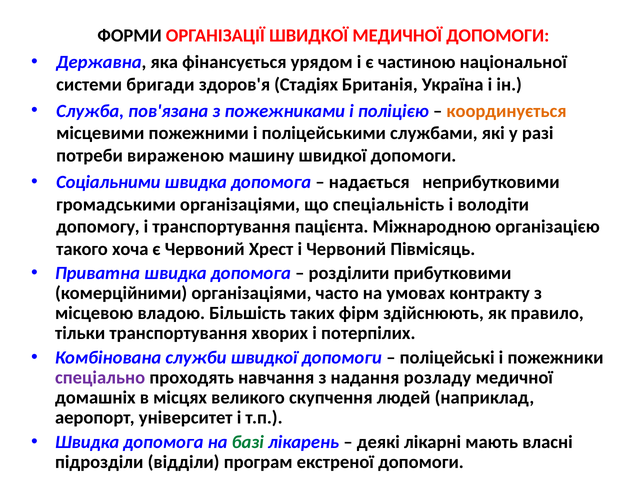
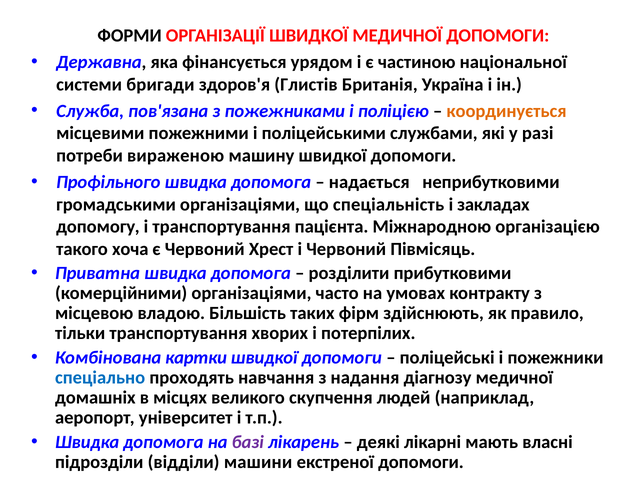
Стадіях: Стадіях -> Глистів (306, 84)
Соціальними: Соціальними -> Профільного (108, 182)
володіти: володіти -> закладах (493, 204)
служби: служби -> картки (196, 357)
спеціально colour: purple -> blue (100, 377)
розладу: розладу -> діагнозу (438, 377)
базі colour: green -> purple (248, 442)
програм: програм -> машини (258, 462)
